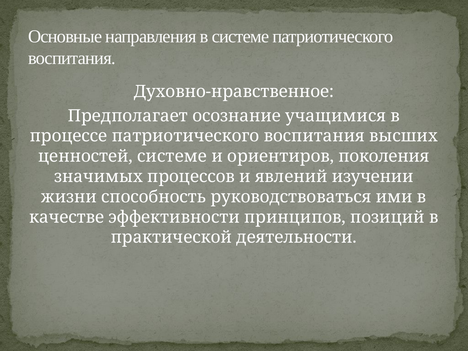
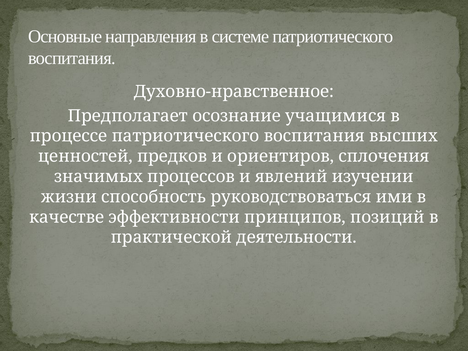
ценностей системе: системе -> предков (172, 156)
поколения: поколения -> сплочения (384, 156)
